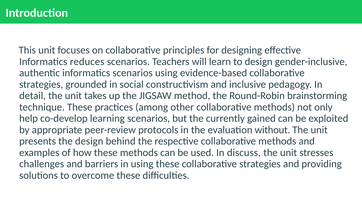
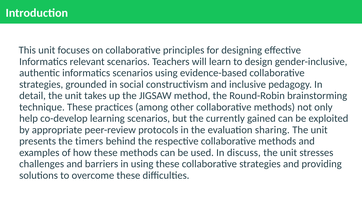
reduces: reduces -> relevant (87, 62)
without: without -> sharing (272, 130)
the design: design -> timers (89, 142)
